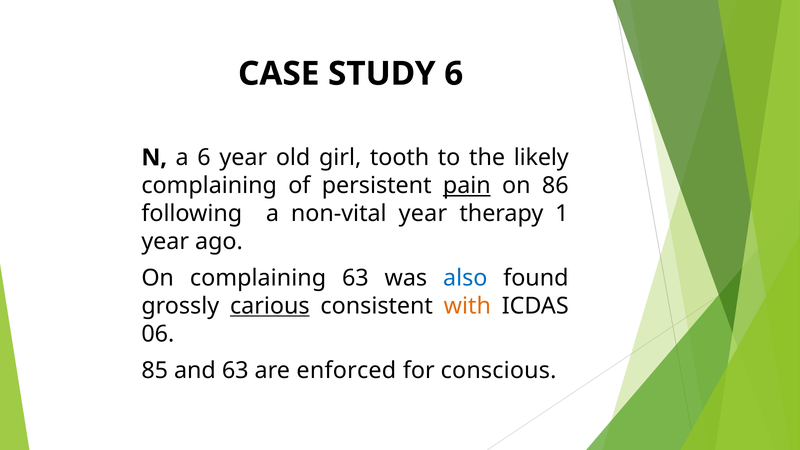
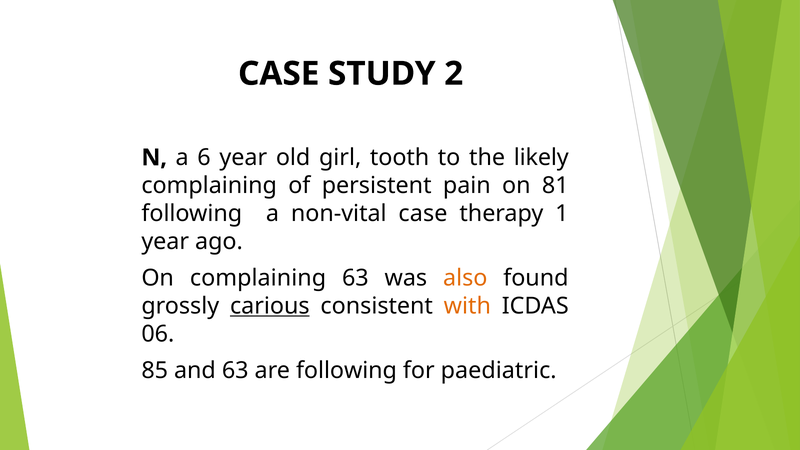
STUDY 6: 6 -> 2 (454, 74)
pain underline: present -> none (467, 186)
86: 86 -> 81 (555, 186)
non-vital year: year -> case (423, 214)
also colour: blue -> orange (465, 278)
are enforced: enforced -> following (346, 370)
conscious: conscious -> paediatric (499, 370)
